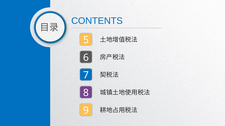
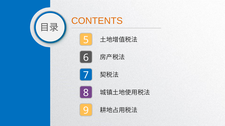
CONTENTS colour: blue -> orange (97, 21)
